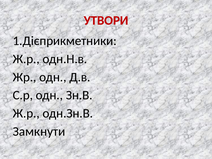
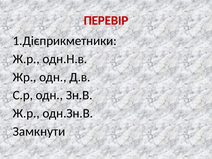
УТВОРИ: УТВОРИ -> ПЕРЕВІР (106, 21)
